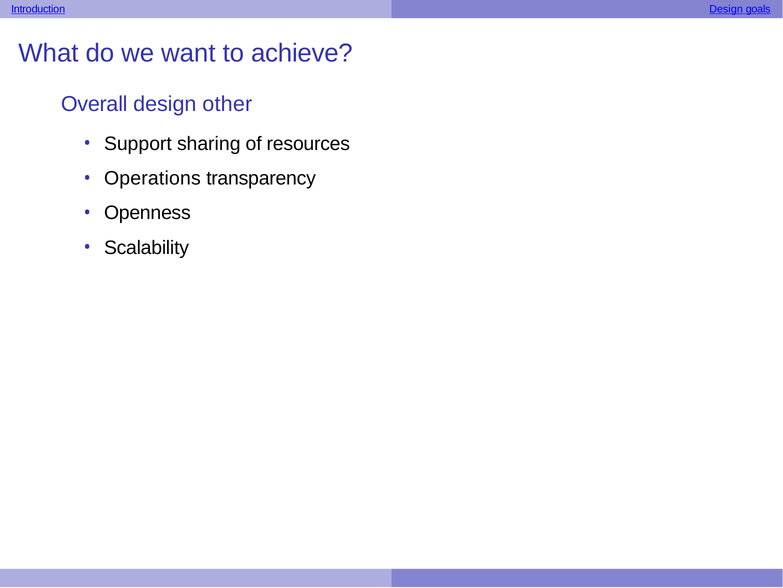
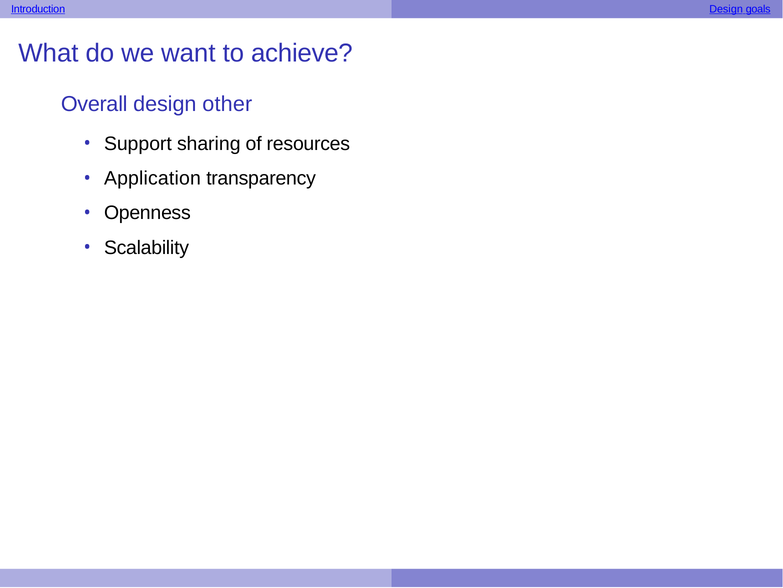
Operations: Operations -> Application (152, 178)
